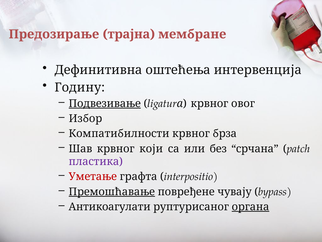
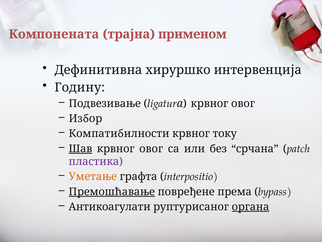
Предозирање: Предозирање -> Компонената (54, 34)
мембране: мембране -> применом (192, 34)
оштећења: оштећења -> хируршко (178, 70)
Подвезивање underline: present -> none (105, 103)
брза: брза -> току (225, 133)
Шав underline: none -> present (80, 148)
који: који -> овог (151, 148)
Уметање colour: red -> orange (93, 176)
чувају: чувају -> према (235, 191)
